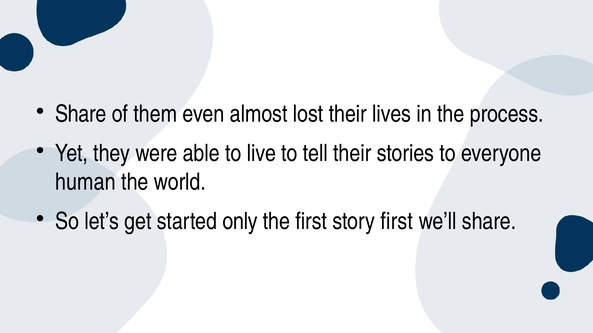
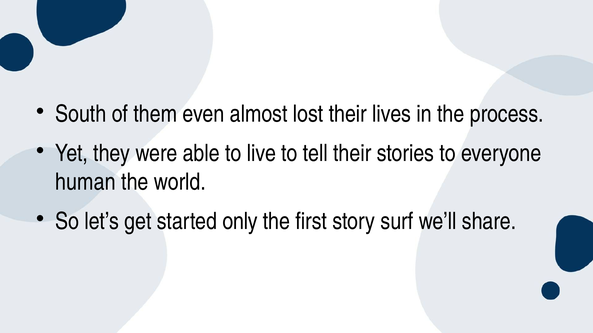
Share: Share -> South (81, 114)
story first: first -> surf (397, 222)
